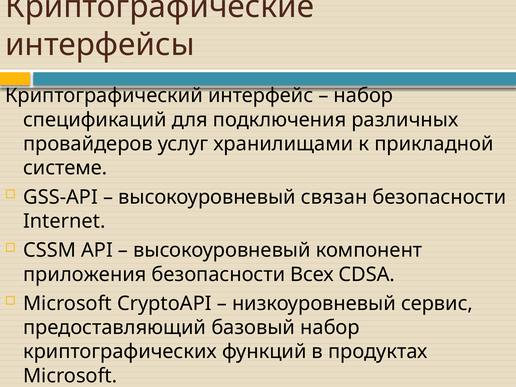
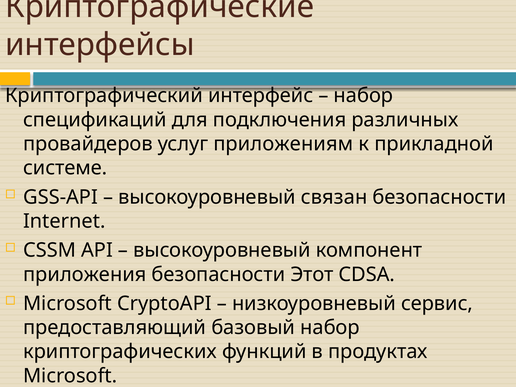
хранилищами: хранилищами -> приложениям (283, 144)
Всех: Всех -> Этот (312, 274)
